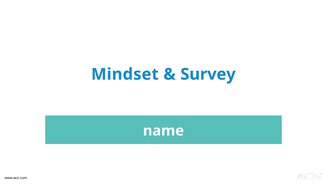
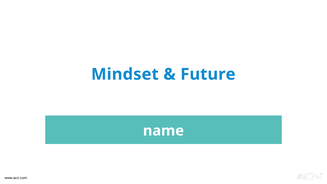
Survey: Survey -> Future (208, 74)
